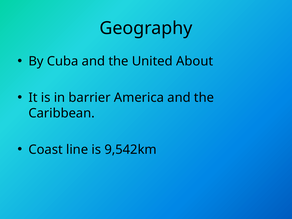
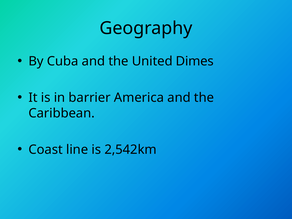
About: About -> Dimes (195, 61)
9,542km: 9,542km -> 2,542km (131, 150)
